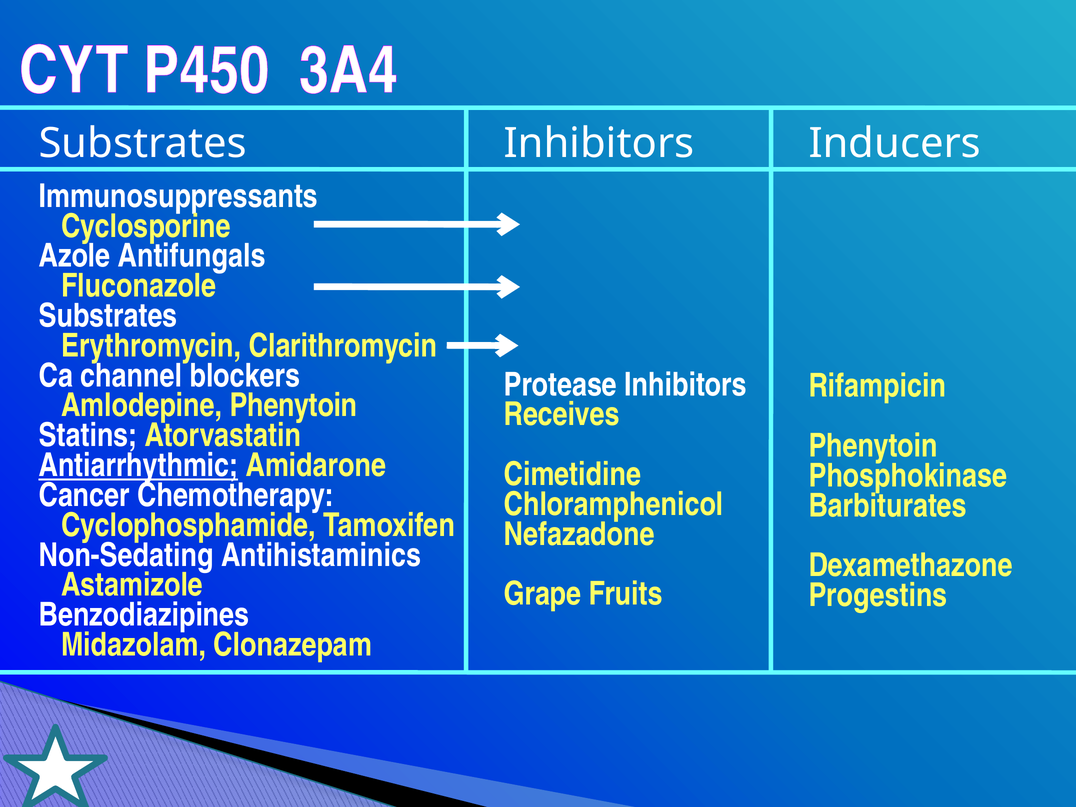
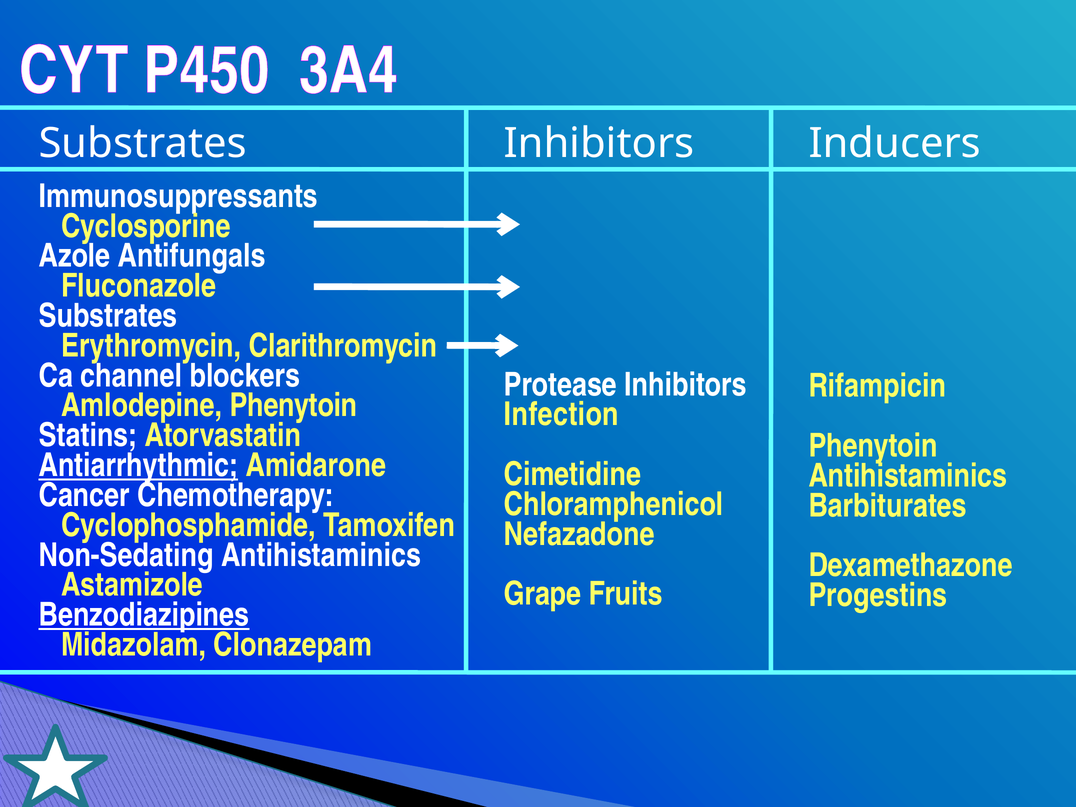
Receives: Receives -> Infection (561, 415)
Phosphokinase: Phosphokinase -> Antihistaminics (908, 476)
Benzodiazipines underline: none -> present (144, 615)
